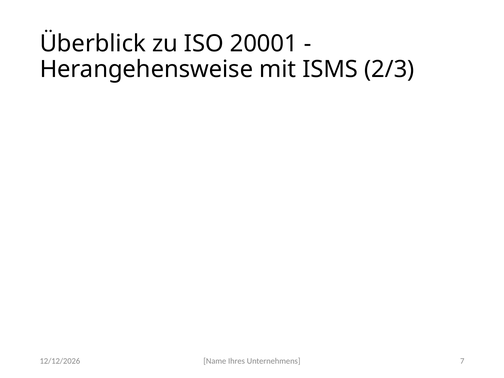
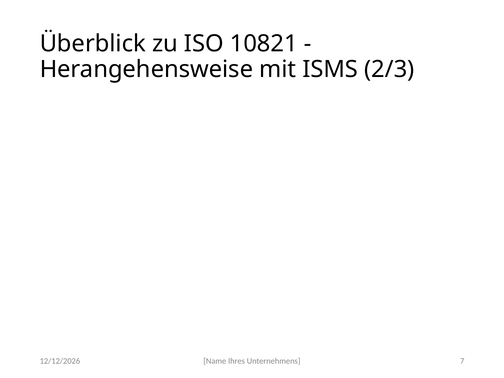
20001: 20001 -> 10821 (264, 44)
